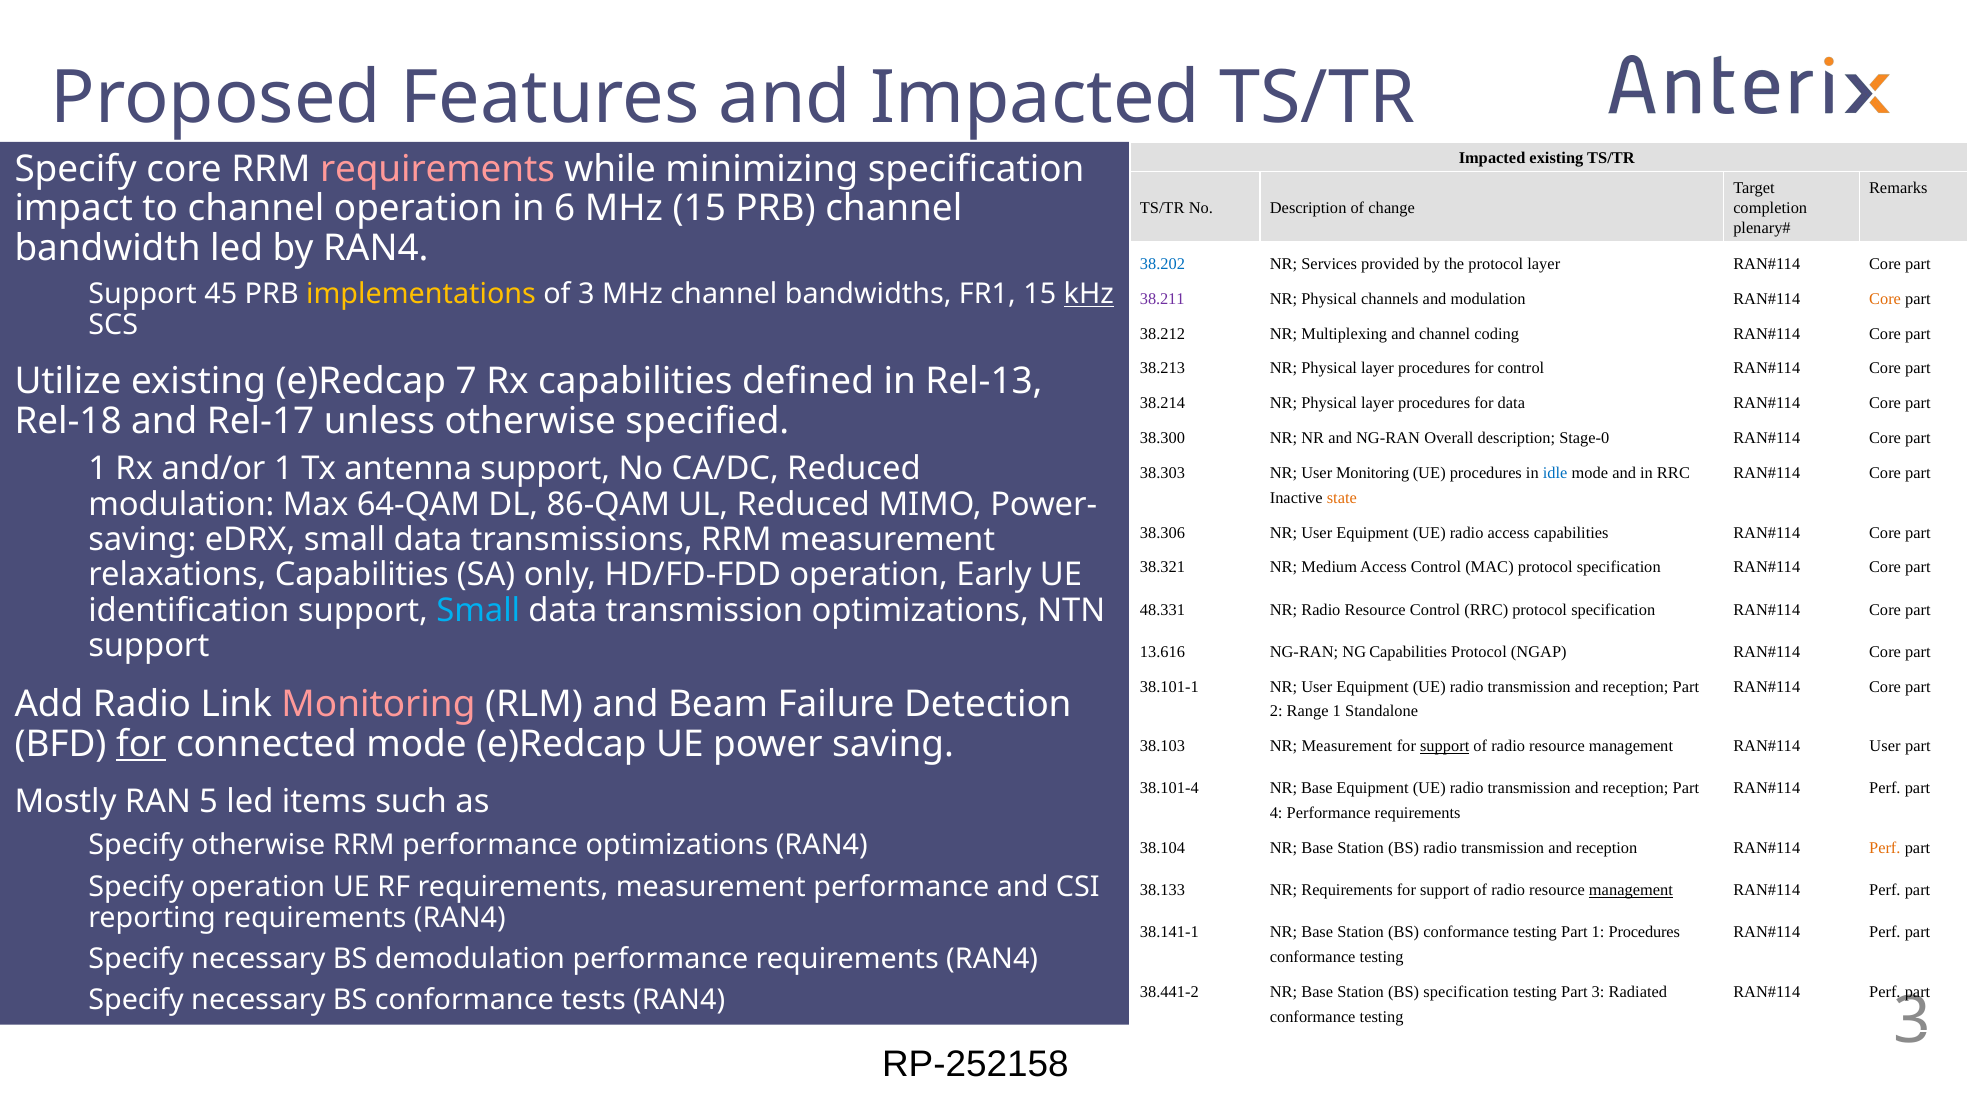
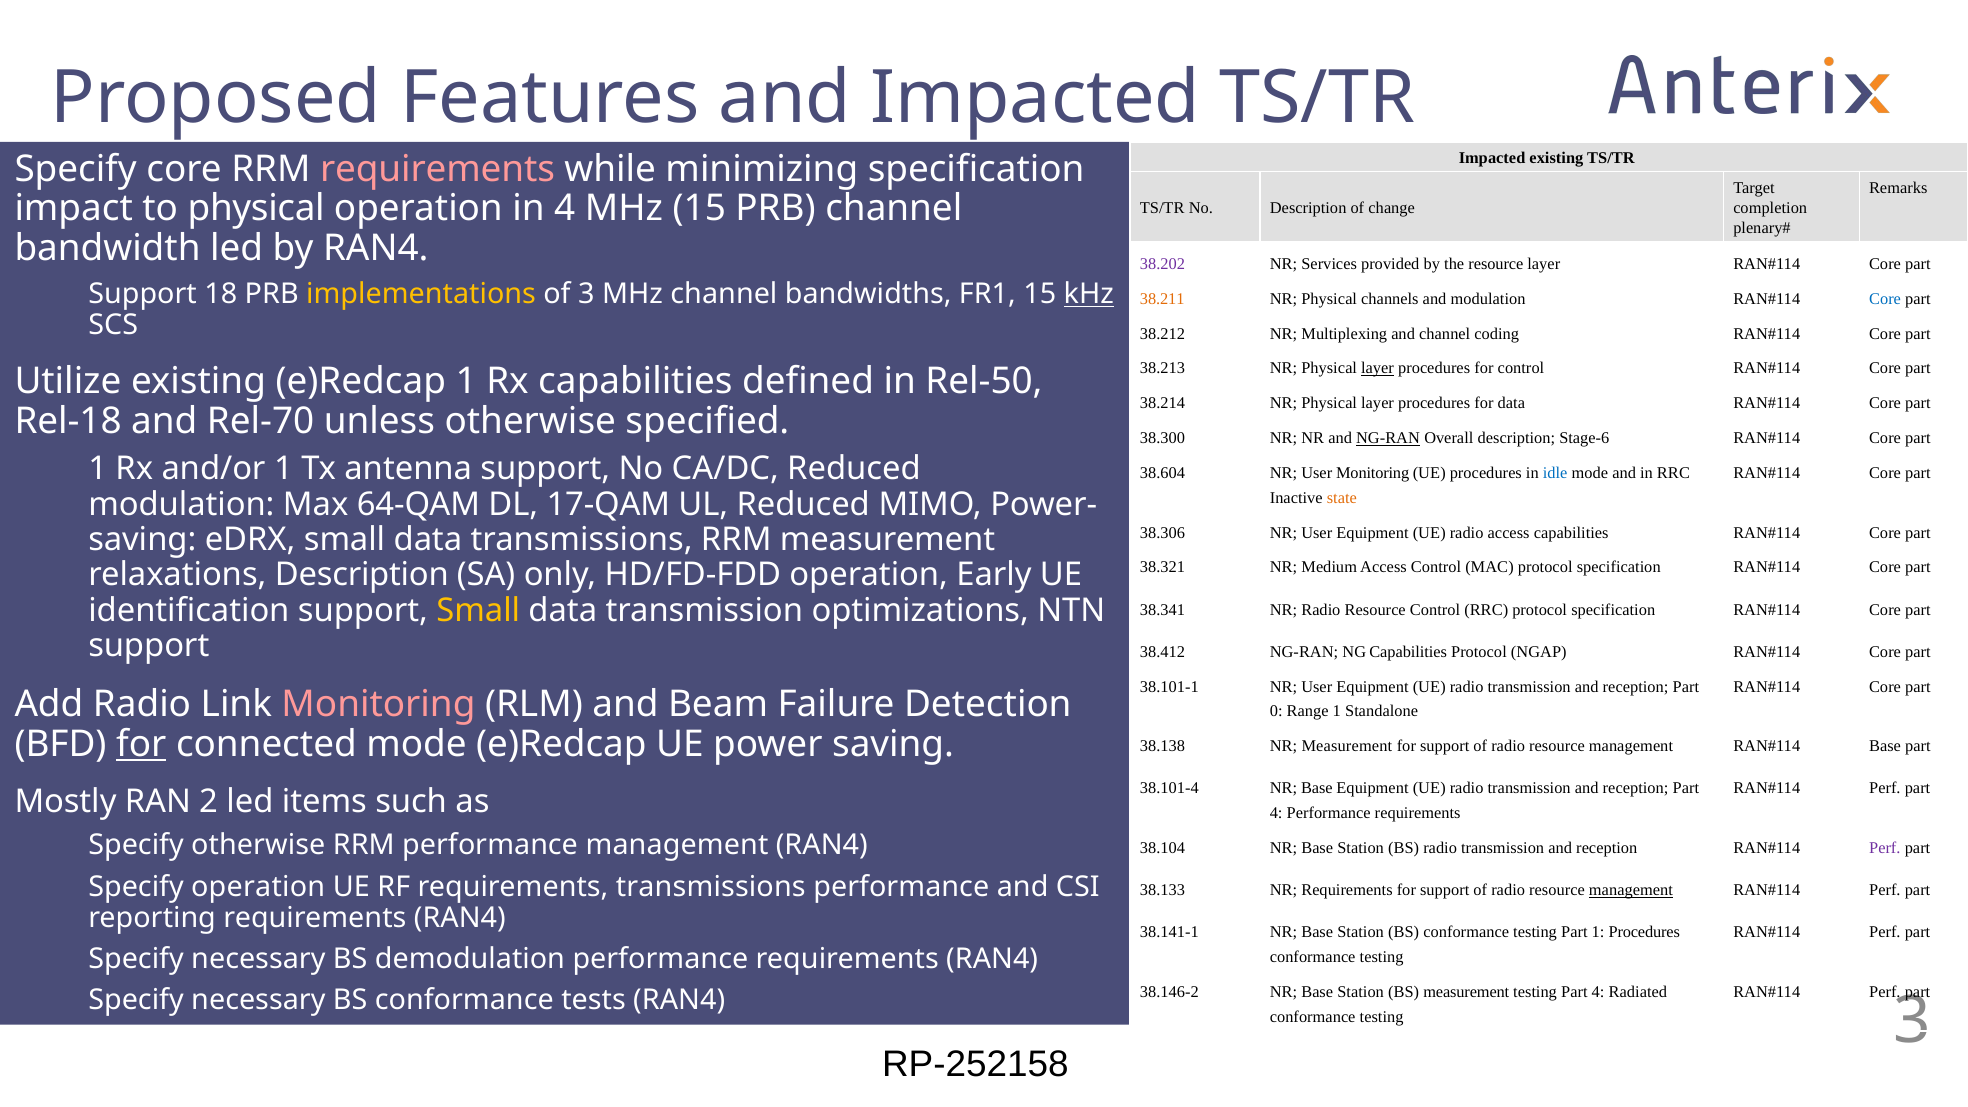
to channel: channel -> physical (256, 209)
in 6: 6 -> 4 (565, 209)
38.202 colour: blue -> purple (1162, 264)
the protocol: protocol -> resource (1496, 264)
45: 45 -> 18 (221, 294)
38.211 colour: purple -> orange (1162, 299)
Core colour: orange -> blue (1885, 299)
layer underline: none -> present (1378, 369)
e)Redcap 7: 7 -> 1 (466, 381)
Rel-13: Rel-13 -> Rel-50 (984, 381)
Rel-17: Rel-17 -> Rel-70 (261, 421)
NG-RAN underline: none -> present (1388, 438)
Stage-0: Stage-0 -> Stage-6 (1584, 438)
38.303: 38.303 -> 38.604 (1162, 473)
86-QAM: 86-QAM -> 17-QAM (608, 504)
relaxations Capabilities: Capabilities -> Description (362, 575)
Small colour: light blue -> yellow (478, 610)
48.331: 48.331 -> 38.341 (1162, 610)
13.616: 13.616 -> 38.412 (1162, 652)
2: 2 -> 0 (1276, 711)
38.103: 38.103 -> 38.138 (1162, 746)
support underline: present -> none (1445, 746)
User: User -> Base (1885, 746)
5: 5 -> 2 (209, 802)
performance optimizations: optimizations -> management (677, 845)
Perf colour: orange -> purple (1885, 848)
requirements measurement: measurement -> transmissions (711, 887)
38.441-2: 38.441-2 -> 38.146-2 (1169, 992)
BS specification: specification -> measurement (1466, 992)
testing Part 3: 3 -> 4 (1598, 992)
